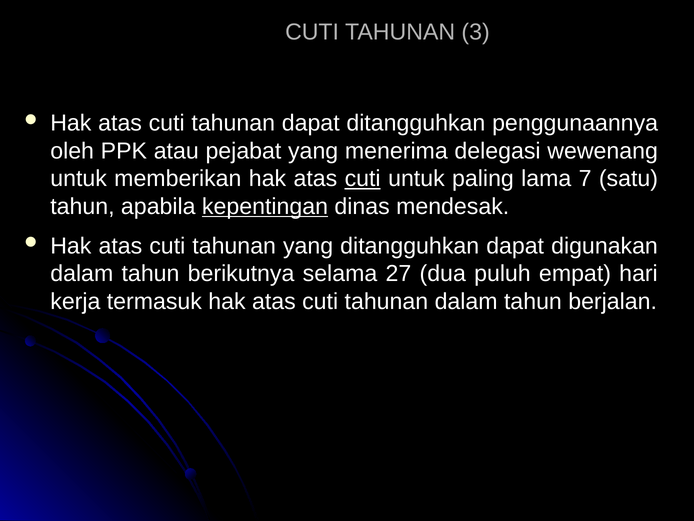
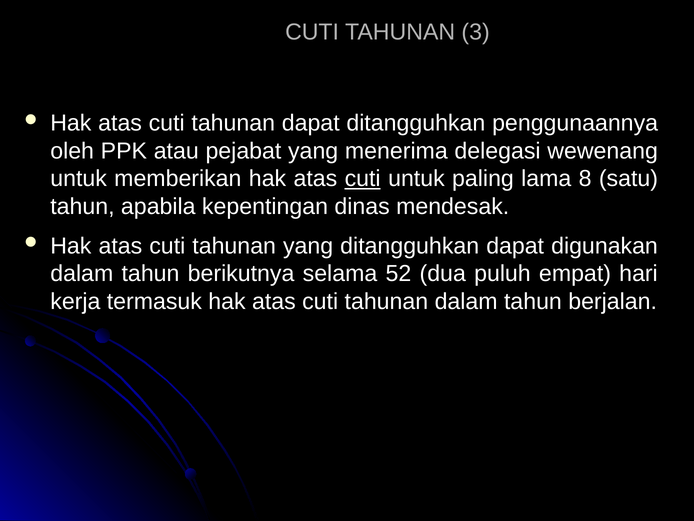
7: 7 -> 8 (585, 179)
kepentingan underline: present -> none (265, 206)
27: 27 -> 52 (398, 273)
